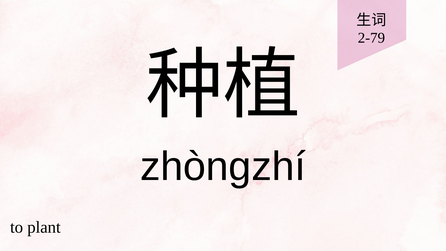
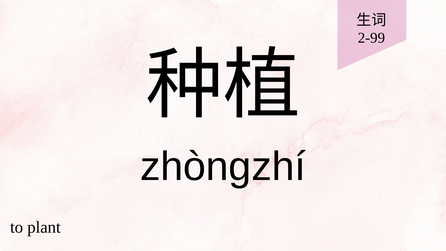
2-79: 2-79 -> 2-99 (371, 38)
